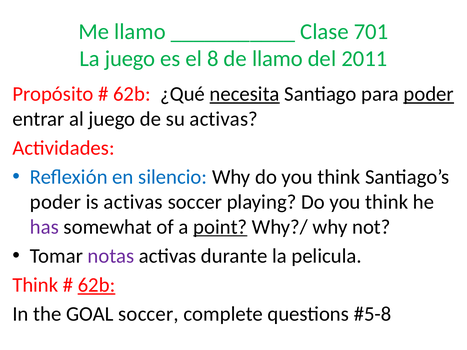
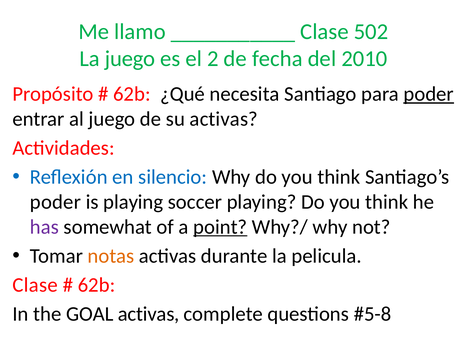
701: 701 -> 502 (371, 32)
8: 8 -> 2 (213, 59)
de llamo: llamo -> fecha (277, 59)
2011: 2011 -> 2010 (364, 59)
necesita underline: present -> none (245, 94)
is activas: activas -> playing (133, 202)
notas colour: purple -> orange (111, 256)
Think: Think -> Clase (35, 285)
62b underline: present -> none (97, 285)
GOAL soccer: soccer -> activas (149, 314)
